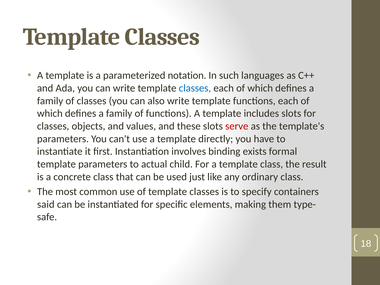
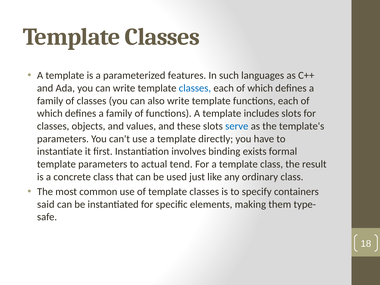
notation: notation -> features (187, 75)
serve colour: red -> blue (237, 126)
child: child -> tend (181, 164)
